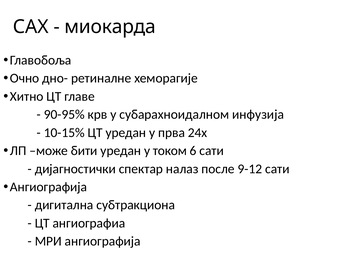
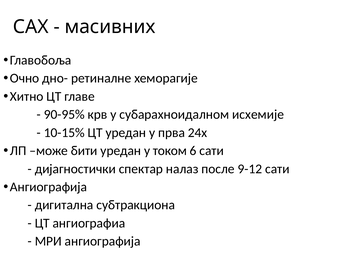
миокарда: миокарда -> масивних (110, 27)
инфузија: инфузија -> исхемије (258, 114)
